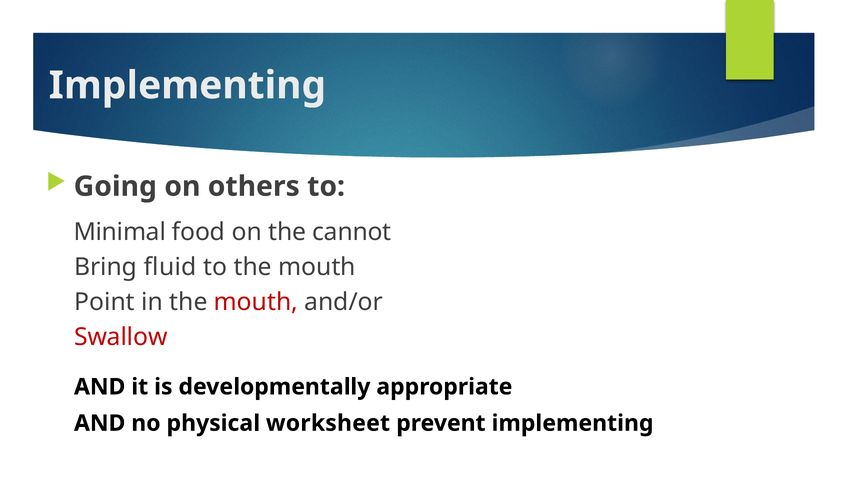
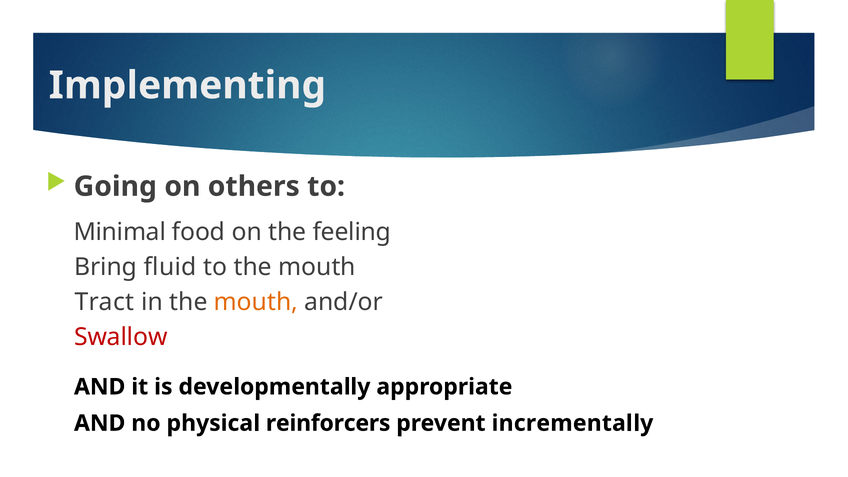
cannot: cannot -> feeling (352, 232)
Point: Point -> Tract (104, 302)
mouth colour: red -> orange (256, 302)
worksheet: worksheet -> reinforcers (328, 423)
prevent implementing: implementing -> incrementally (572, 423)
